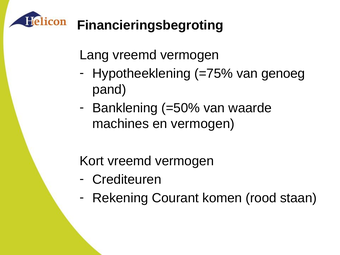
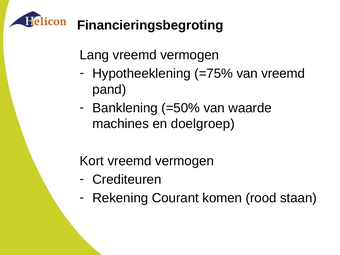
van genoeg: genoeg -> vreemd (283, 74)
en vermogen: vermogen -> doelgroep (203, 124)
